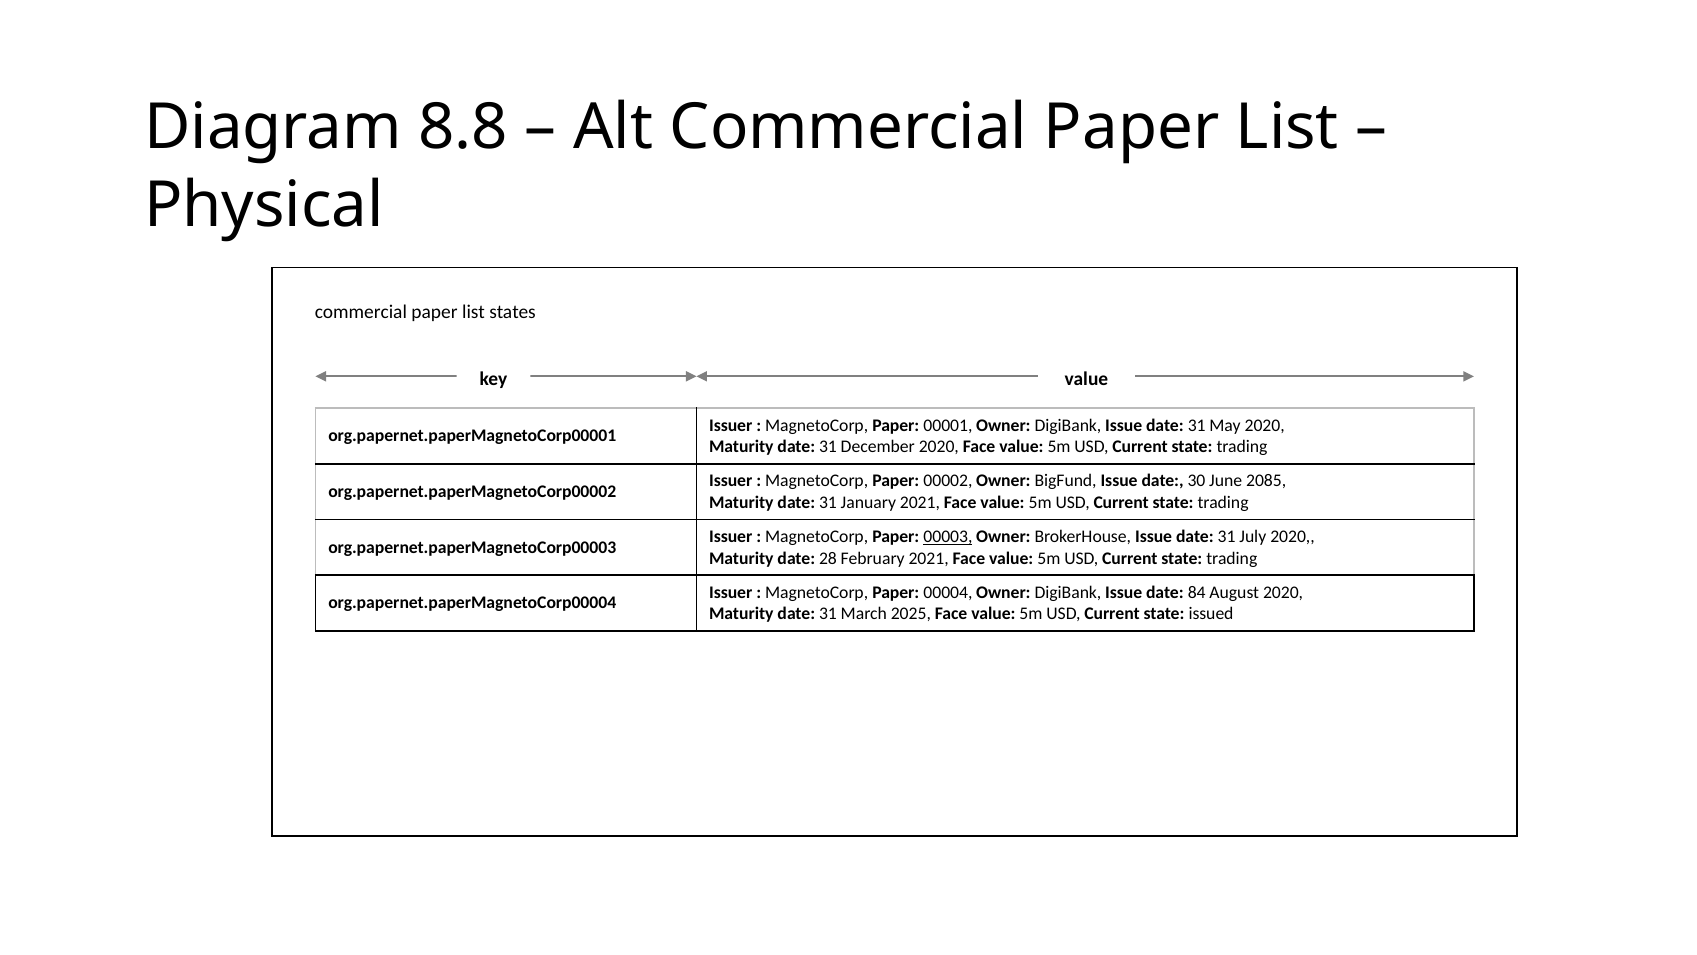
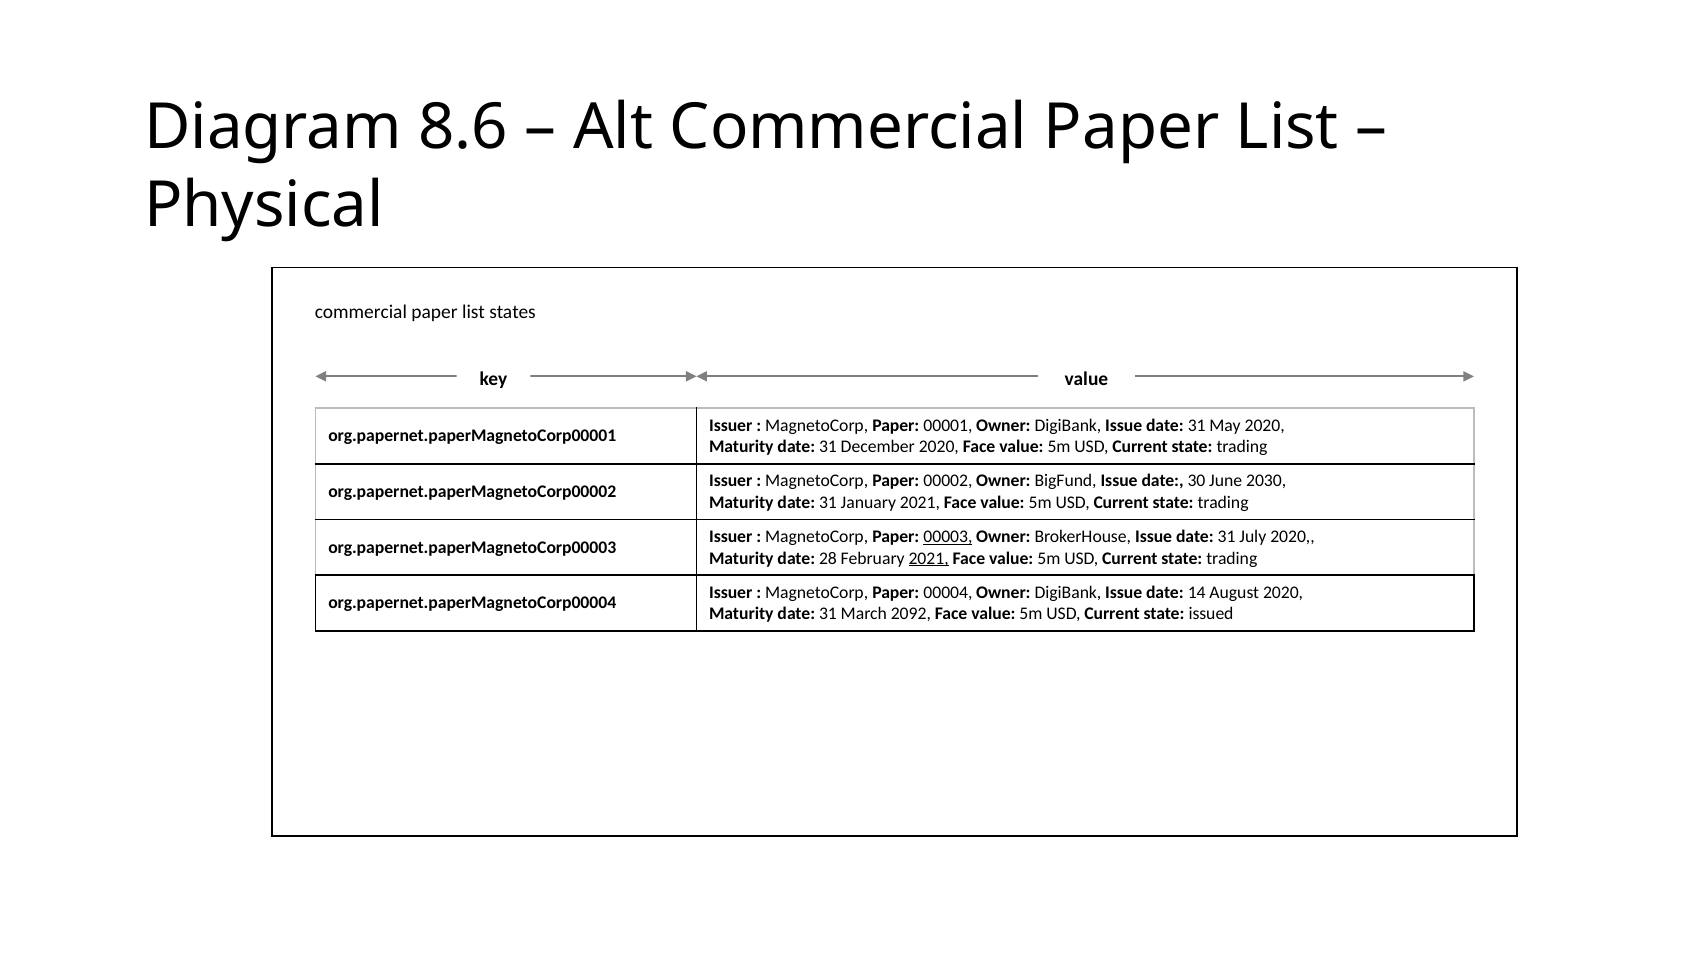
8.8: 8.8 -> 8.6 (463, 128)
2085: 2085 -> 2030 (1266, 481)
2021 underline: none -> present (929, 558)
84: 84 -> 14 (1197, 592)
2025: 2025 -> 2092 (911, 614)
